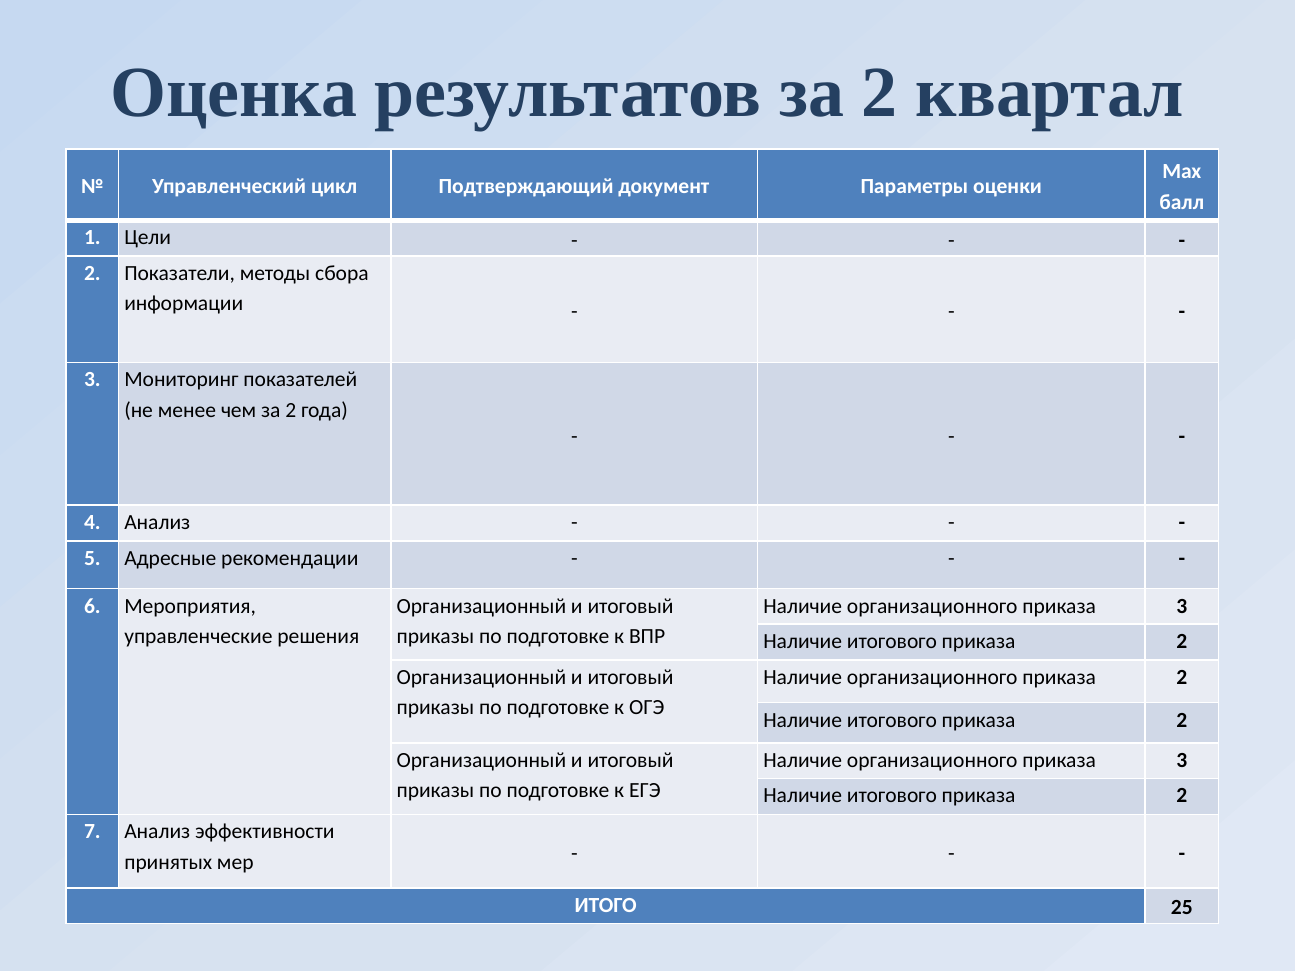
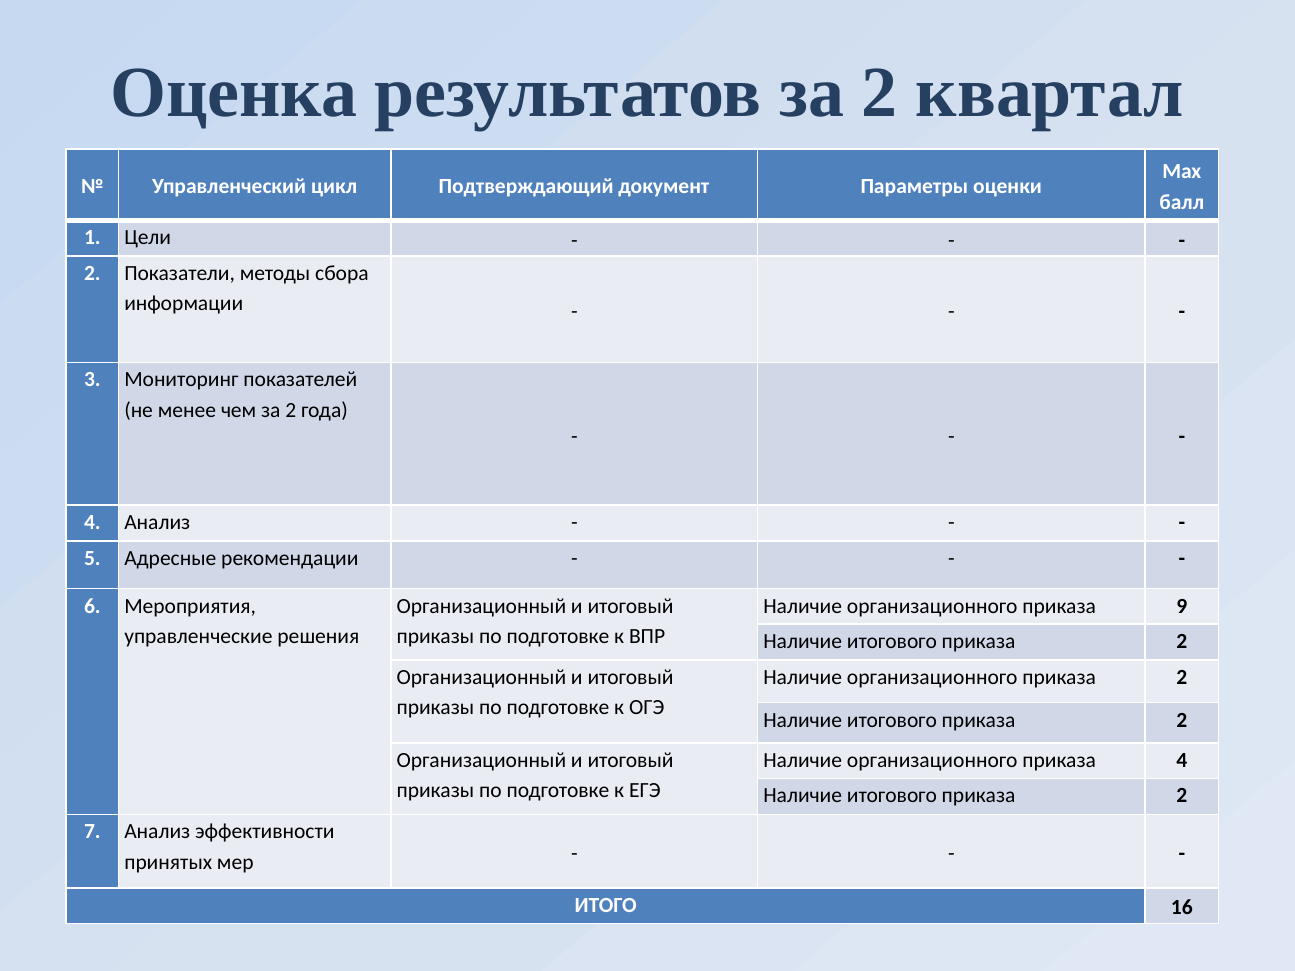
3: 3 -> 9 (1182, 606)
3: 3 -> 4 (1182, 760)
25: 25 -> 16 (1182, 908)
